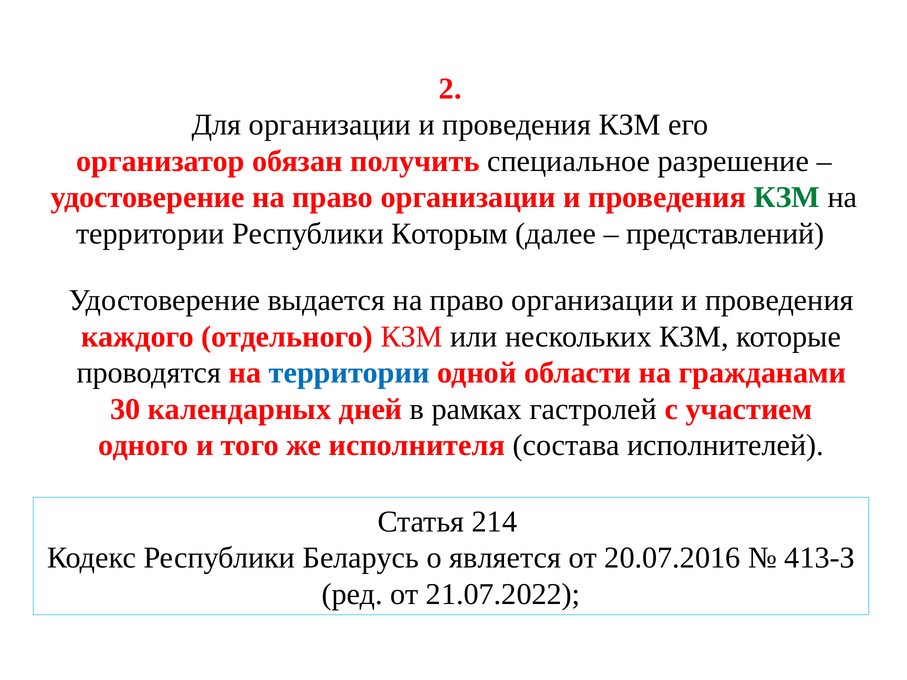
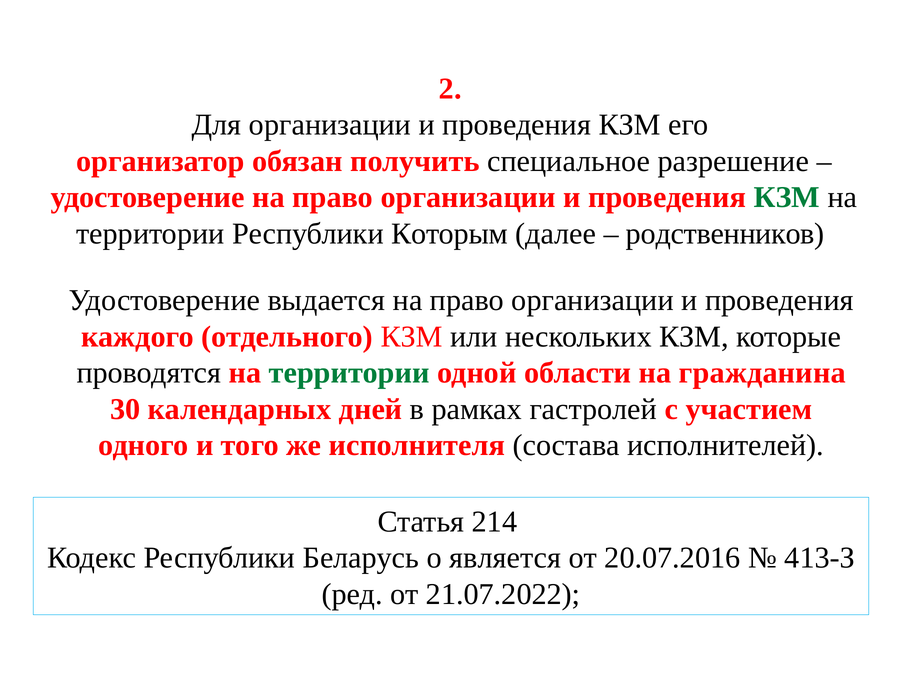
представлений: представлений -> родственников (725, 234)
территории colour: blue -> green (349, 373)
гражданами: гражданами -> гражданина (762, 373)
